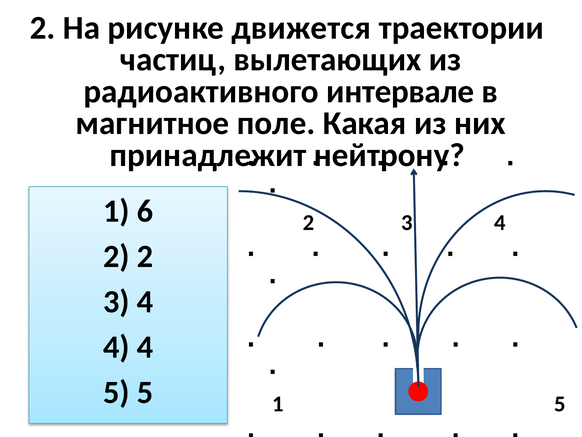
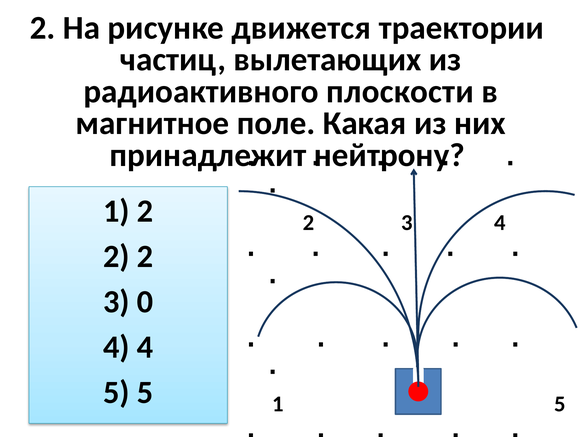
интервале: интервале -> плоскости (400, 91)
1 6: 6 -> 2 (145, 211)
4: 4 -> 0 (145, 302)
